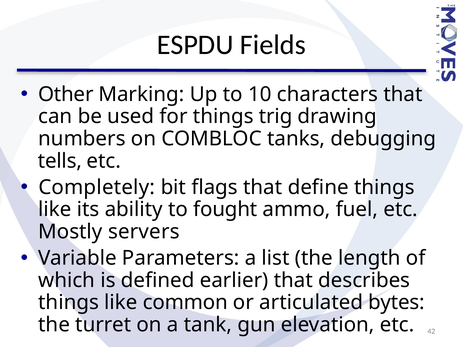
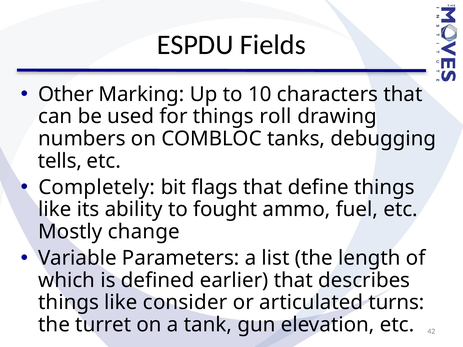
trig: trig -> roll (275, 117)
servers: servers -> change (144, 232)
common: common -> consider (185, 303)
bytes: bytes -> turns (396, 303)
